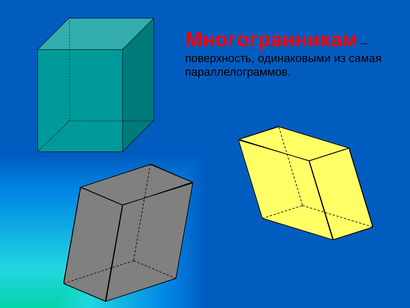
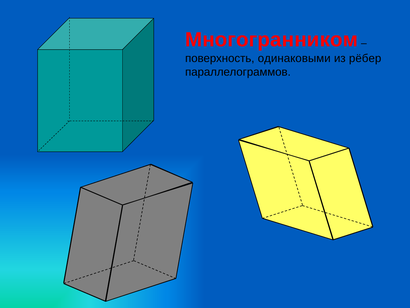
Многогранникам: Многогранникам -> Многогранником (272, 40)
самая: самая -> рёбер (365, 58)
